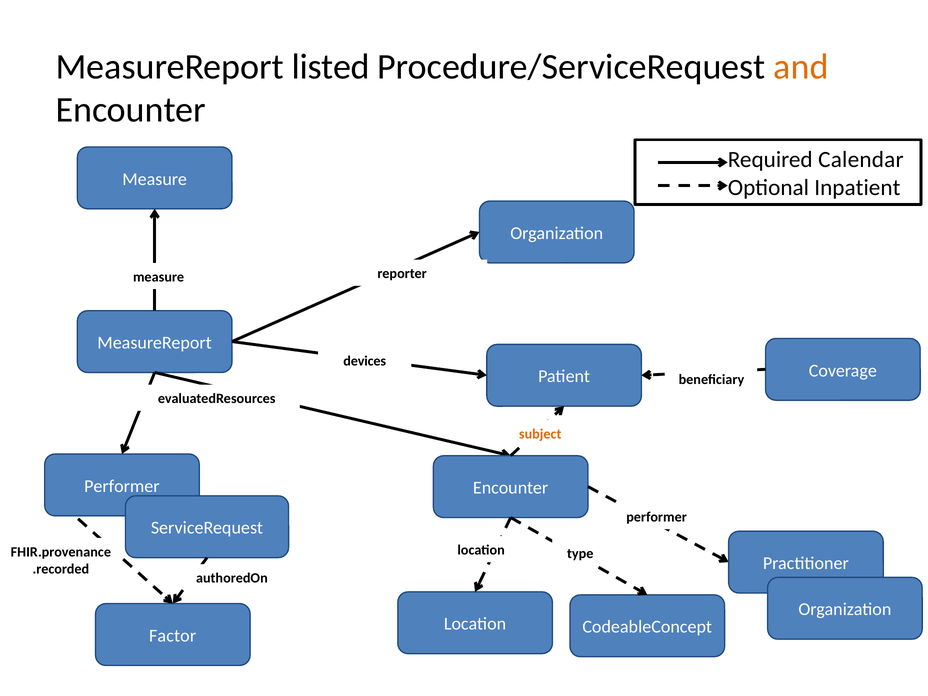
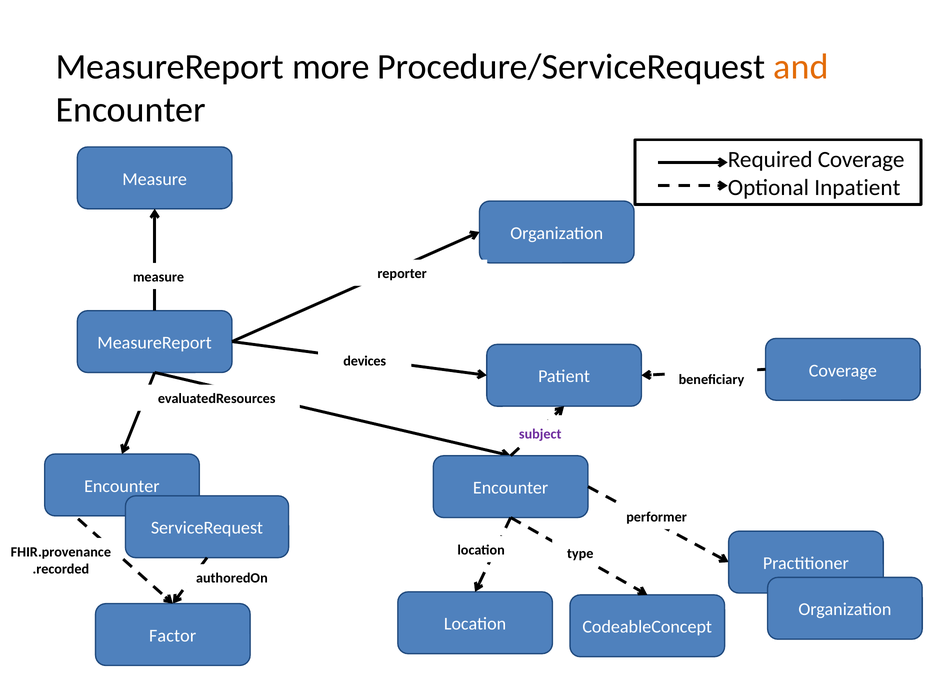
listed: listed -> more (331, 67)
Required Calendar: Calendar -> Coverage (861, 160)
subject colour: orange -> purple (540, 434)
Performer: Performer -> Encounter (122, 486)
